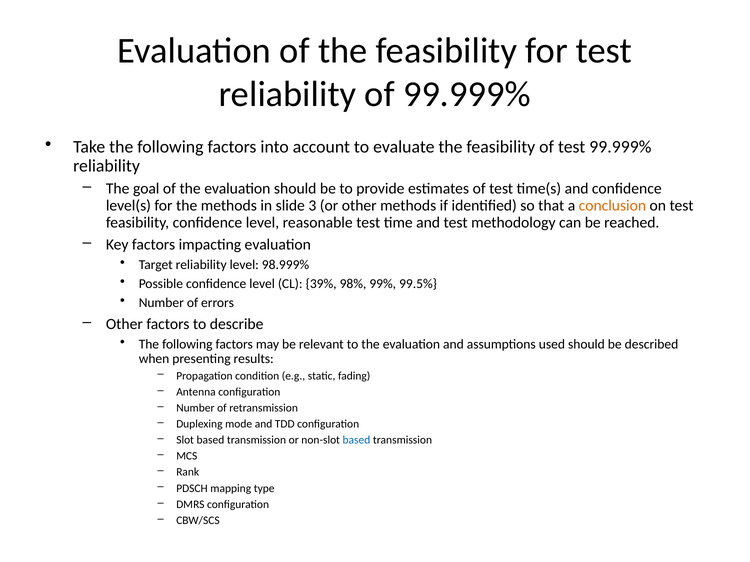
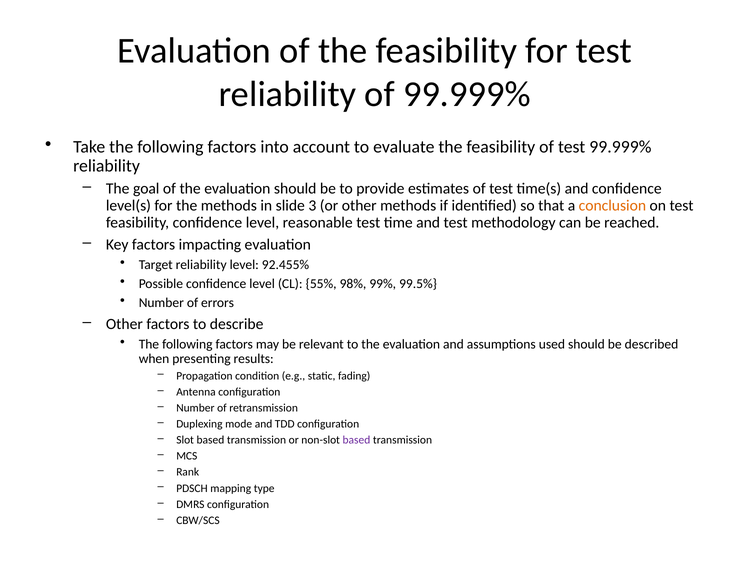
98.999%: 98.999% -> 92.455% (286, 265)
39%: 39% -> 55% (321, 284)
based colour: blue -> purple (356, 440)
